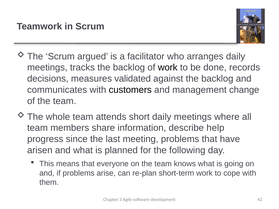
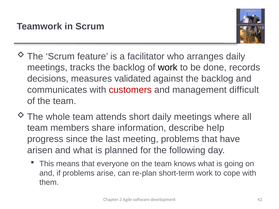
argued: argued -> feature (93, 56)
customers colour: black -> red (130, 90)
change: change -> difficult (244, 90)
